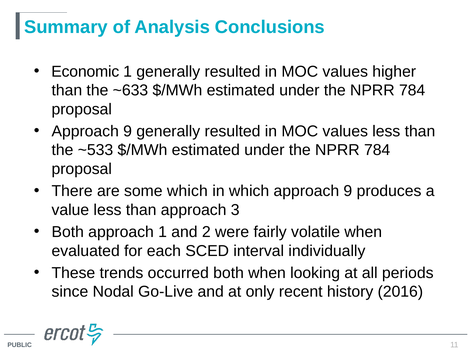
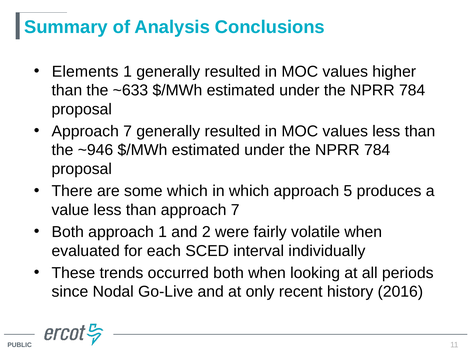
Economic: Economic -> Elements (85, 71)
9: 9 -> 7 (128, 131)
~533: ~533 -> ~946 (95, 150)
which approach 9: 9 -> 5 (348, 191)
than approach 3: 3 -> 7 (235, 210)
